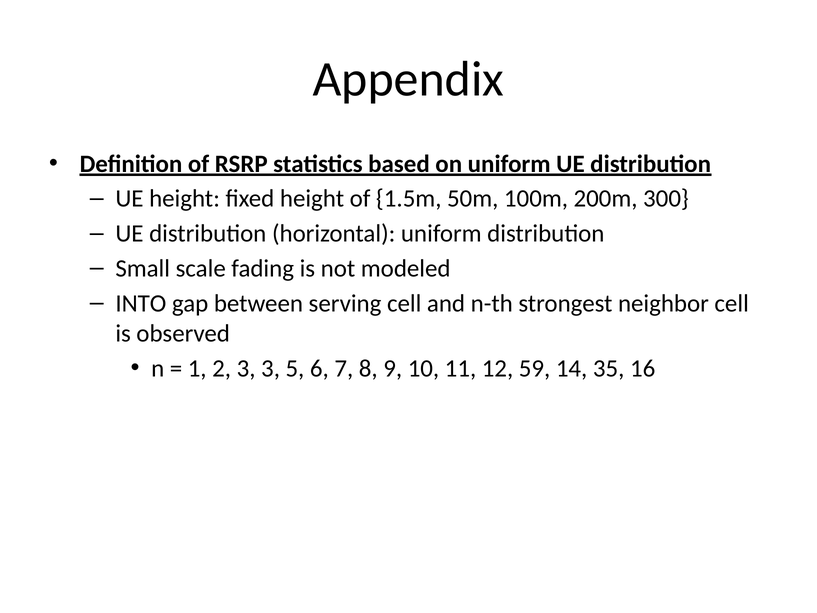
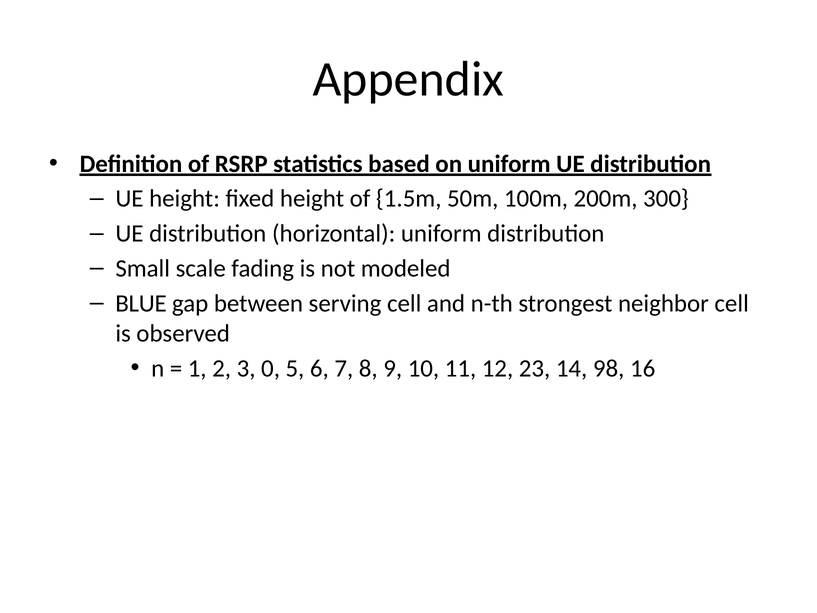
INTO: INTO -> BLUE (141, 303)
3 3: 3 -> 0 (271, 368)
59: 59 -> 23 (535, 368)
35: 35 -> 98 (609, 368)
